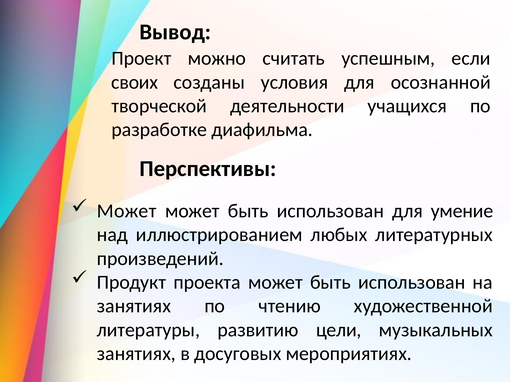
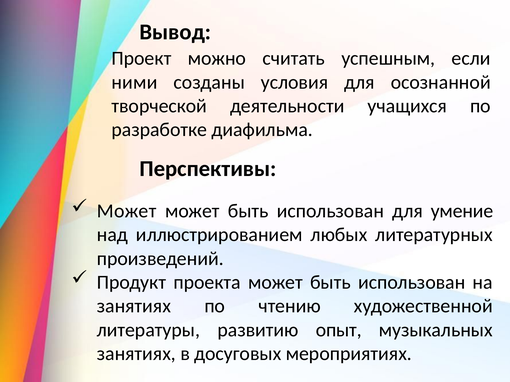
своих: своих -> ними (134, 82)
цели: цели -> опыт (339, 330)
